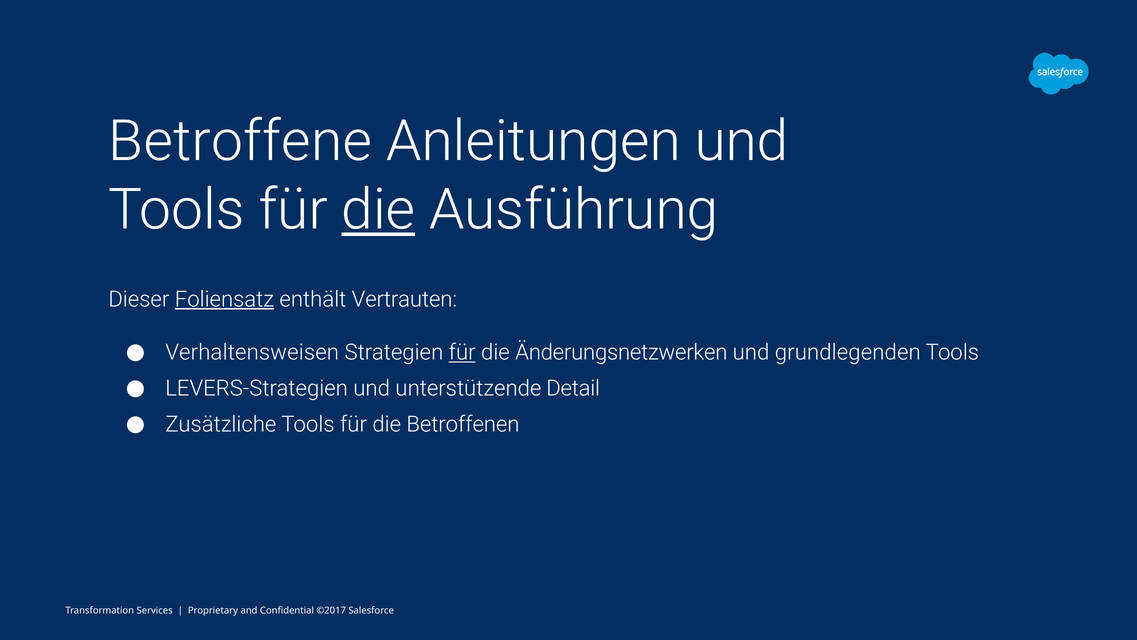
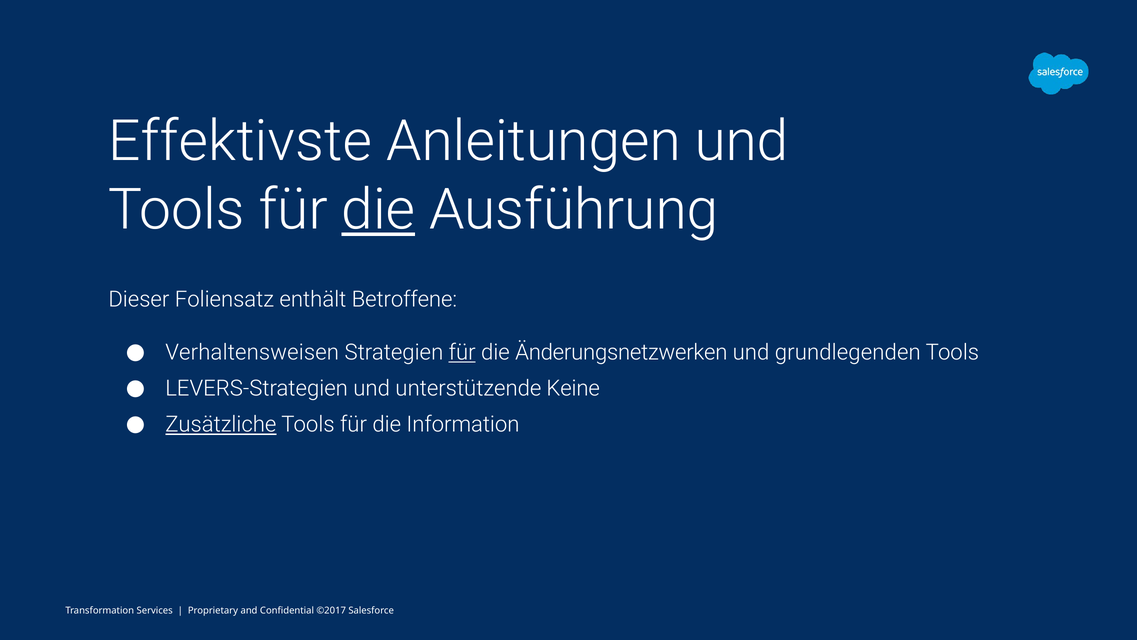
Betroffene: Betroffene -> Effektivste (240, 141)
Foliensatz underline: present -> none (224, 299)
Vertrauten: Vertrauten -> Betroffene (404, 299)
Detail: Detail -> Keine (573, 388)
Zusätzliche underline: none -> present (221, 424)
Betroffenen: Betroffenen -> Information (463, 424)
